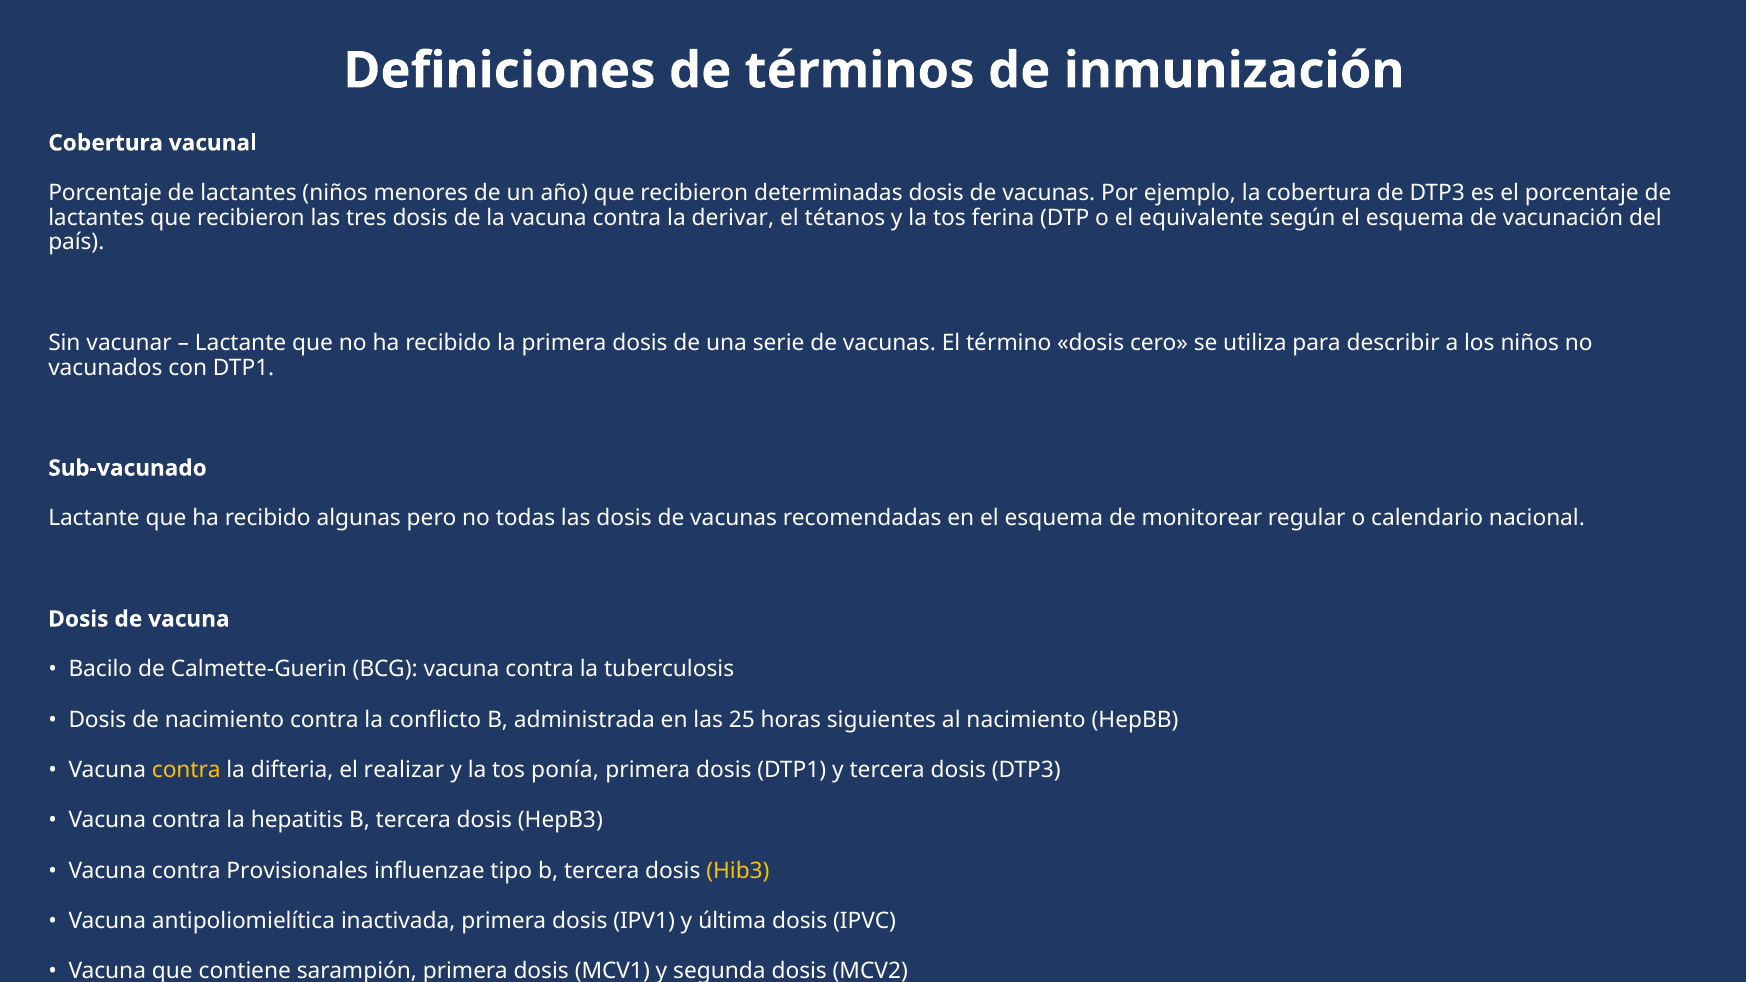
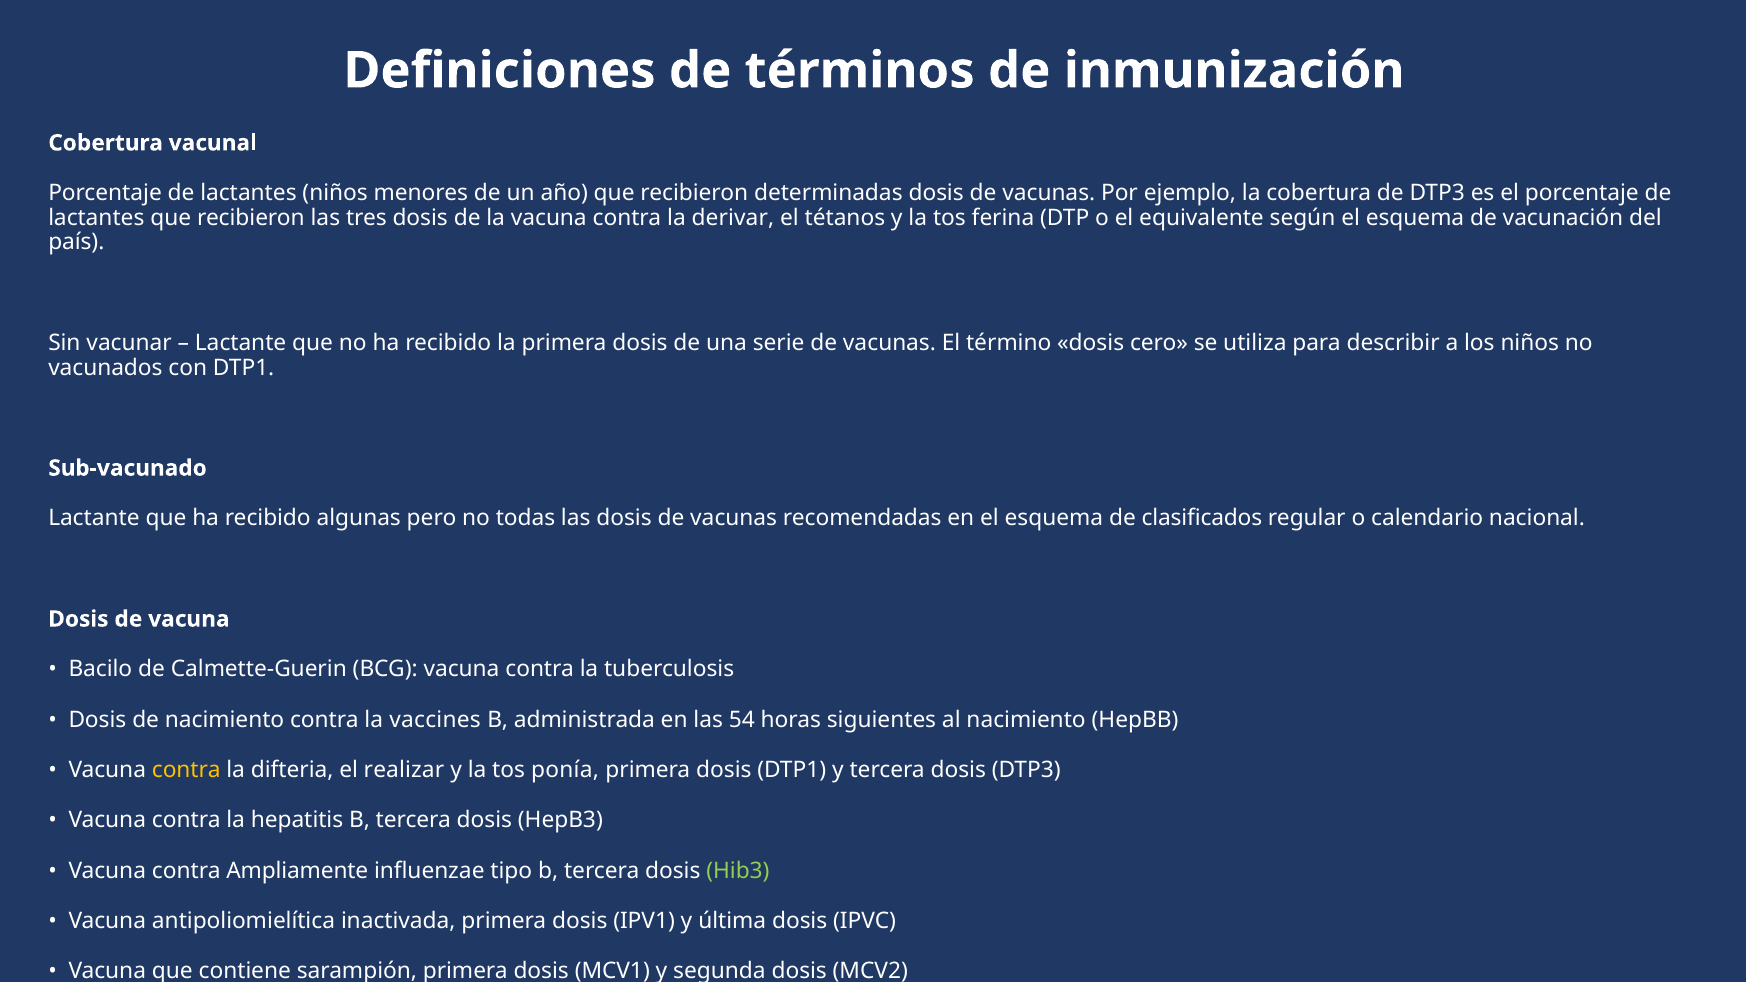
monitorear: monitorear -> clasificados (1202, 519)
conflicto: conflicto -> vaccines (435, 720)
25: 25 -> 54 (742, 720)
Provisionales: Provisionales -> Ampliamente (297, 871)
Hib3 colour: yellow -> light green (738, 871)
